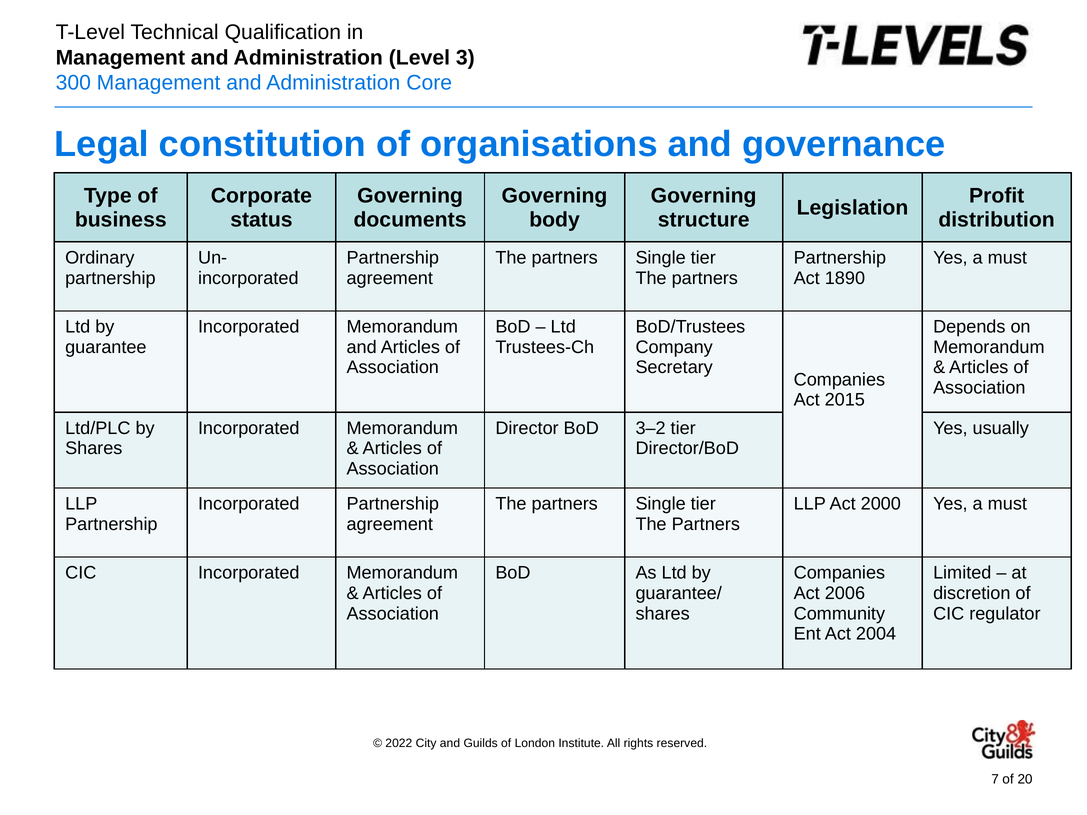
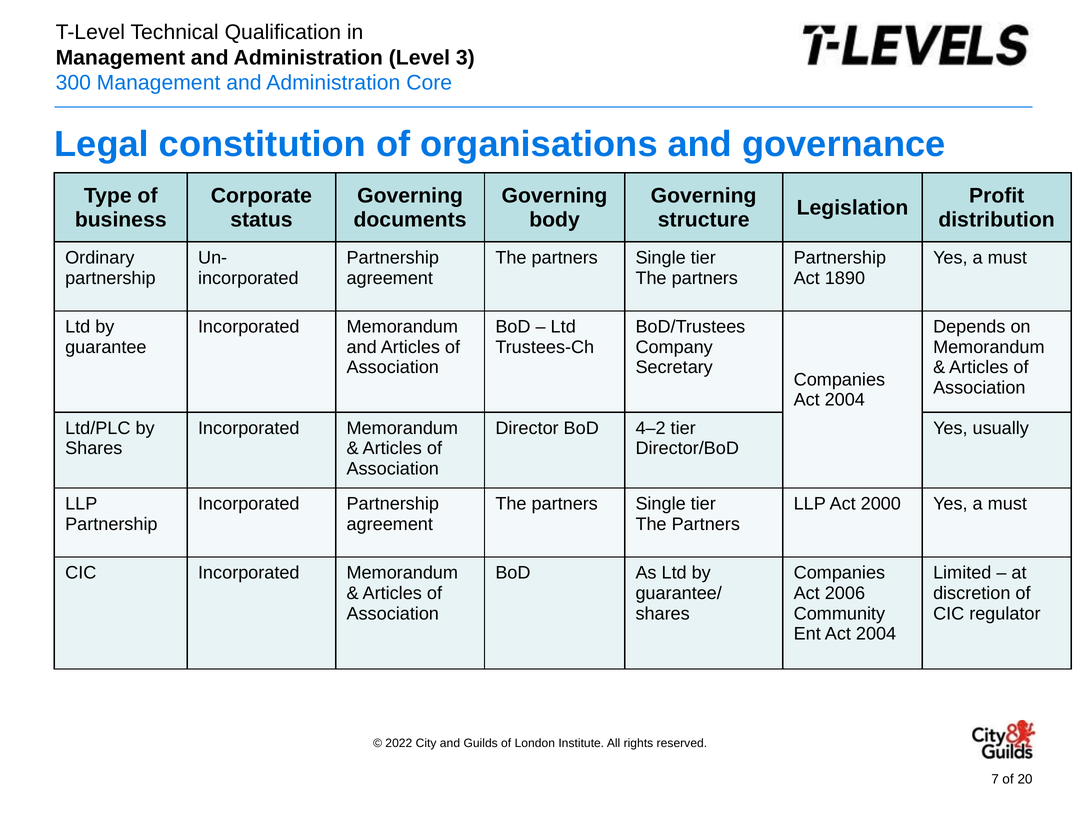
2015: 2015 -> 2004 (845, 400)
3–2: 3–2 -> 4–2 (651, 428)
